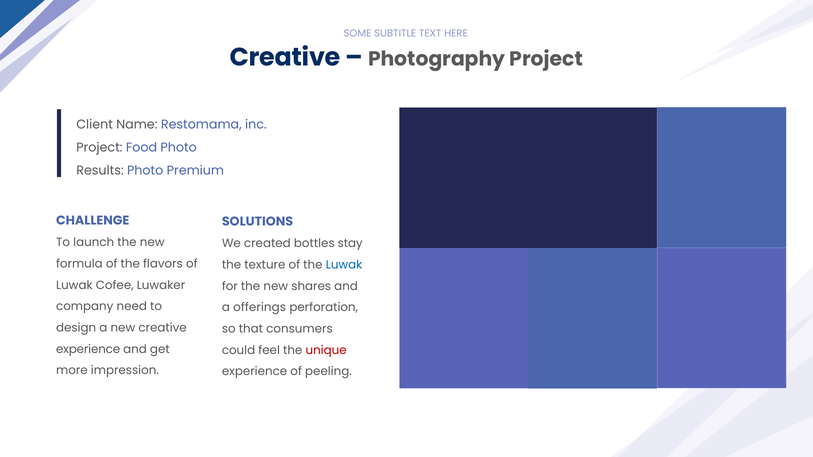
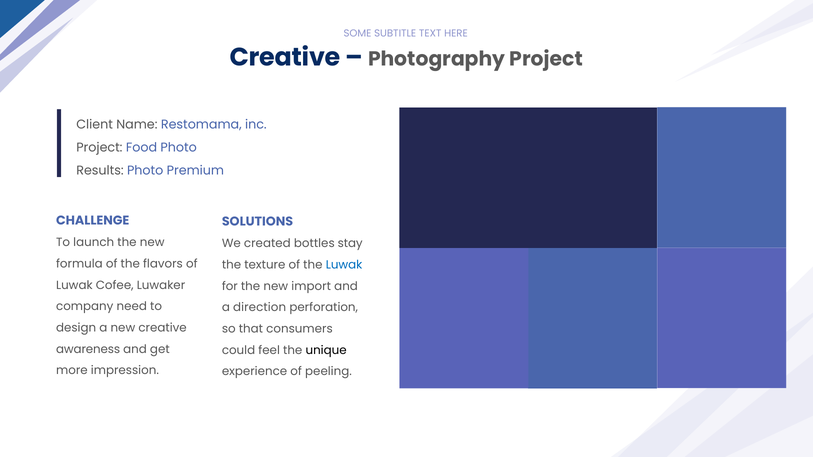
shares: shares -> import (311, 286)
offerings: offerings -> direction (260, 308)
experience: experience -> awareness (88, 349)
unique colour: red -> black (326, 350)
